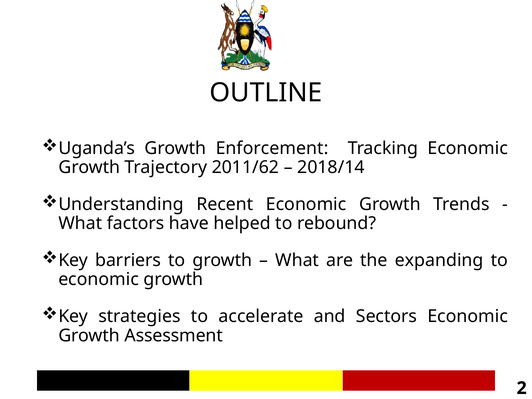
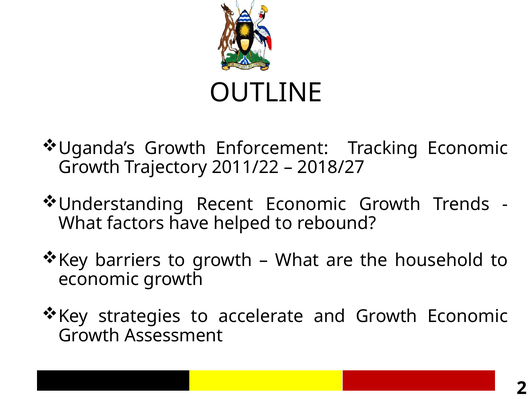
2011/62: 2011/62 -> 2011/22 (245, 167)
2018/14: 2018/14 -> 2018/27 (331, 167)
expanding: expanding -> household (439, 260)
and Sectors: Sectors -> Growth (387, 316)
